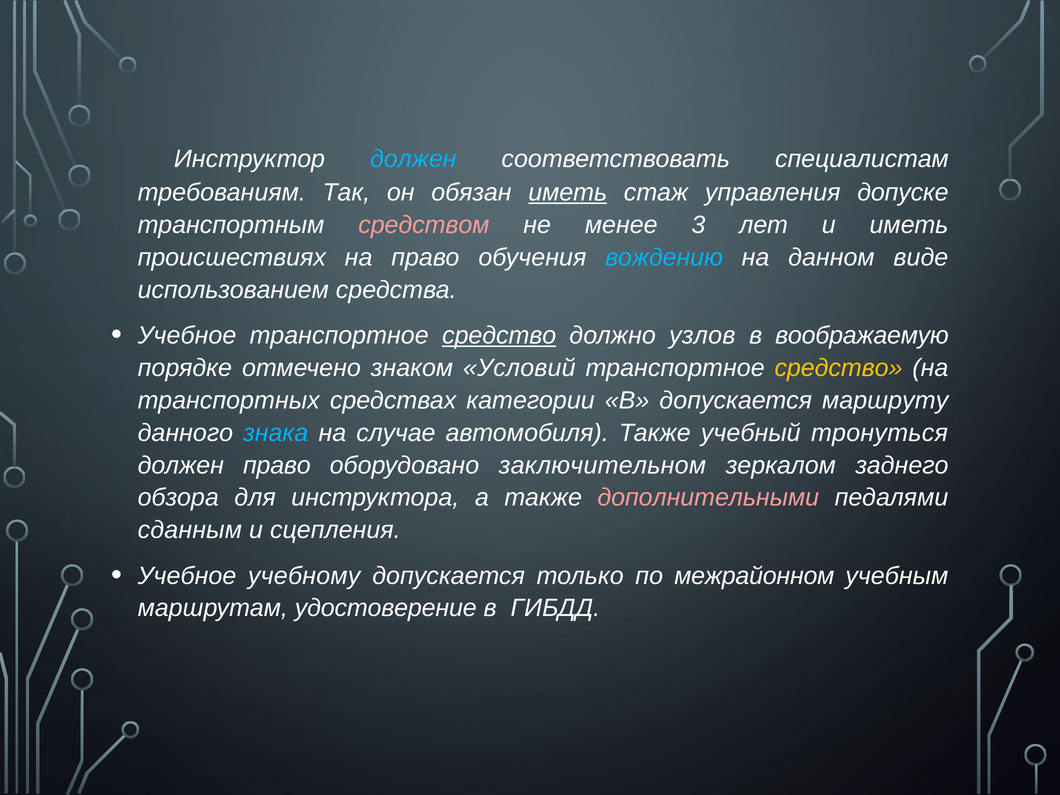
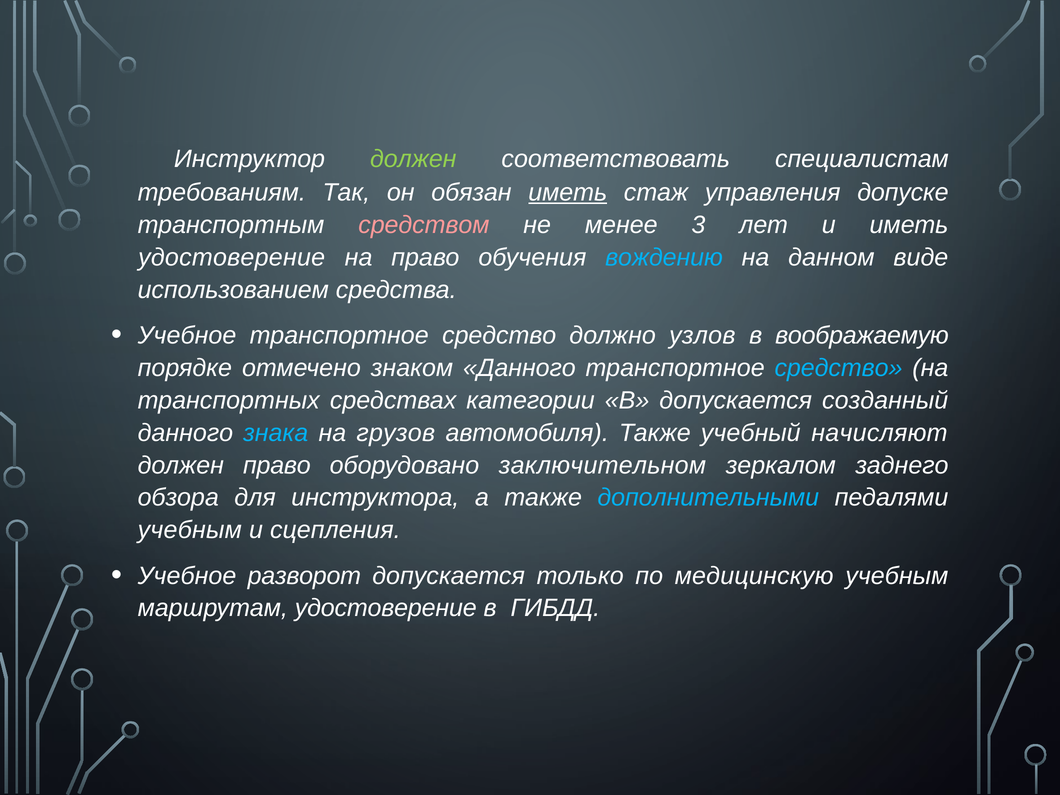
должен colour: light blue -> light green (413, 159)
происшествиях: происшествиях -> удостоверение (232, 257)
средство underline: present -> none (499, 336)
знаком Условий: Условий -> Данного (519, 368)
средство colour: yellow -> light blue (838, 368)
маршруту: маршруту -> созданный (885, 400)
случае: случае -> грузов (396, 433)
тронуться: тронуться -> начисляют (879, 433)
дополнительными colour: pink -> light blue (708, 498)
сданным: сданным -> учебным (190, 530)
учебному: учебному -> разворот (304, 576)
межрайонном: межрайонном -> медицинскую (754, 576)
